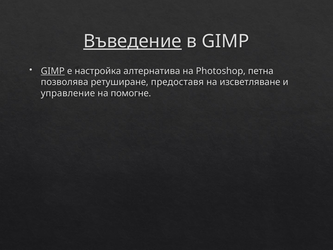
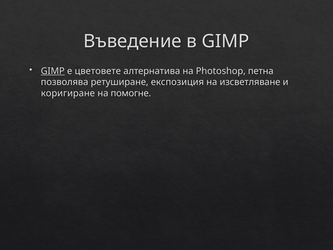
Въведение underline: present -> none (132, 41)
настройка: настройка -> цветовете (98, 71)
предоставя: предоставя -> експозиция (177, 82)
управление: управление -> коригиране (68, 93)
